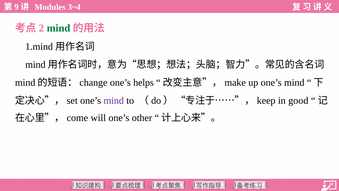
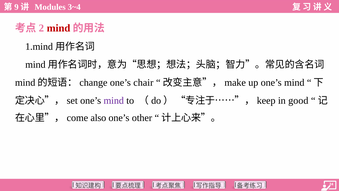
mind colour: green -> red (59, 28)
helps: helps -> chair (143, 82)
will: will -> also (98, 118)
